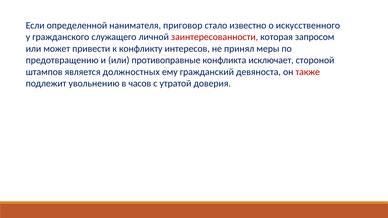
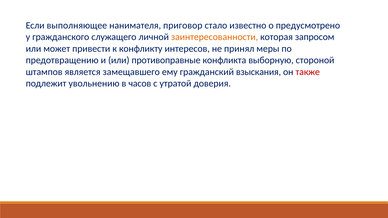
определенной: определенной -> выполняющее (77, 25)
искусственного: искусственного -> предусмотрено (308, 25)
заинтересованности colour: red -> orange (215, 37)
исключает: исключает -> выборную (271, 60)
должностных: должностных -> замещавшего (131, 72)
девяноста: девяноста -> взыскания (259, 72)
